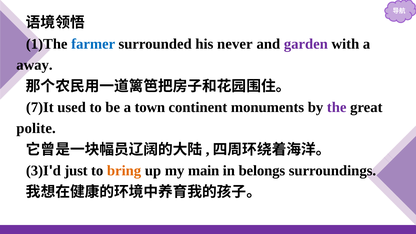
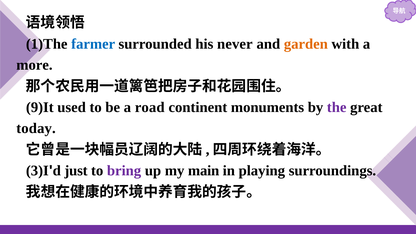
garden colour: purple -> orange (306, 44)
away: away -> more (34, 65)
7)It: 7)It -> 9)It (40, 107)
town: town -> road (150, 107)
polite: polite -> today (36, 128)
bring colour: orange -> purple (124, 171)
belongs: belongs -> playing (262, 171)
